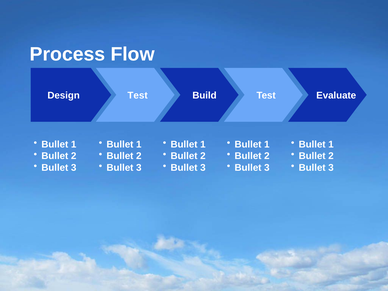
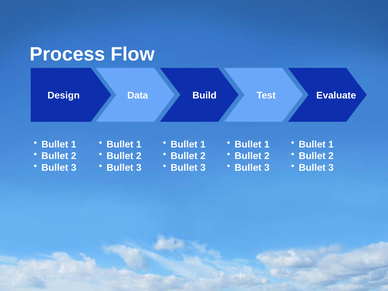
Test: Test -> Data (138, 95)
